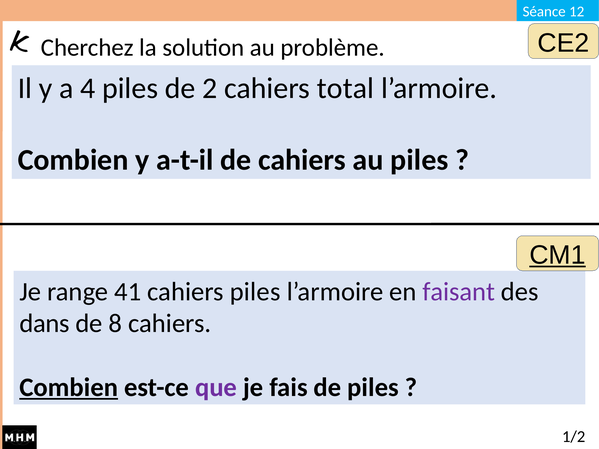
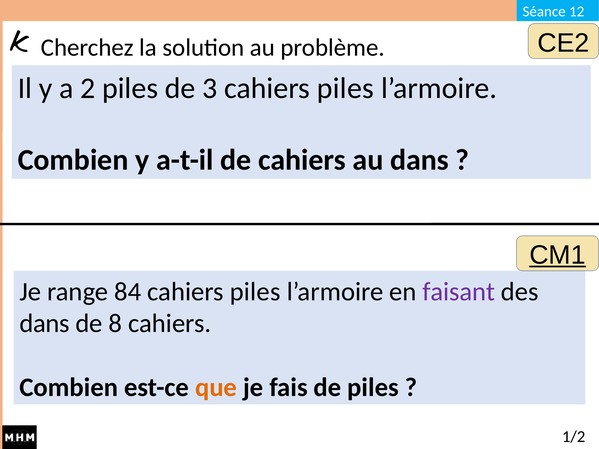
4: 4 -> 2 (88, 88)
2: 2 -> 3 (210, 88)
total: total -> piles (345, 88)
au piles: piles -> dans (419, 160)
41: 41 -> 84 (128, 292)
Combien underline: present -> none (69, 388)
que colour: purple -> orange (216, 388)
